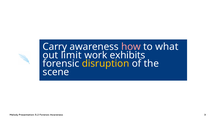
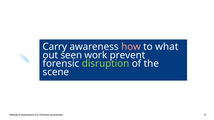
limit: limit -> seen (71, 55)
exhibits: exhibits -> prevent (128, 55)
disruption colour: yellow -> light green (106, 64)
